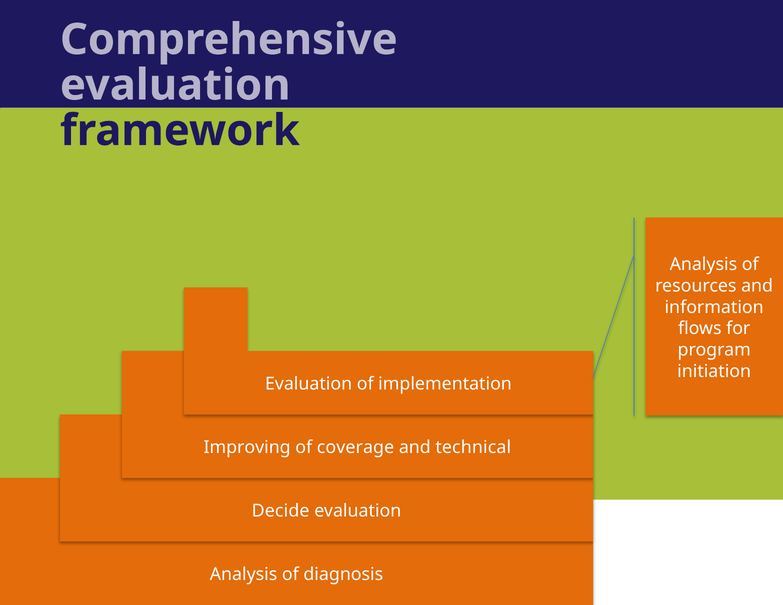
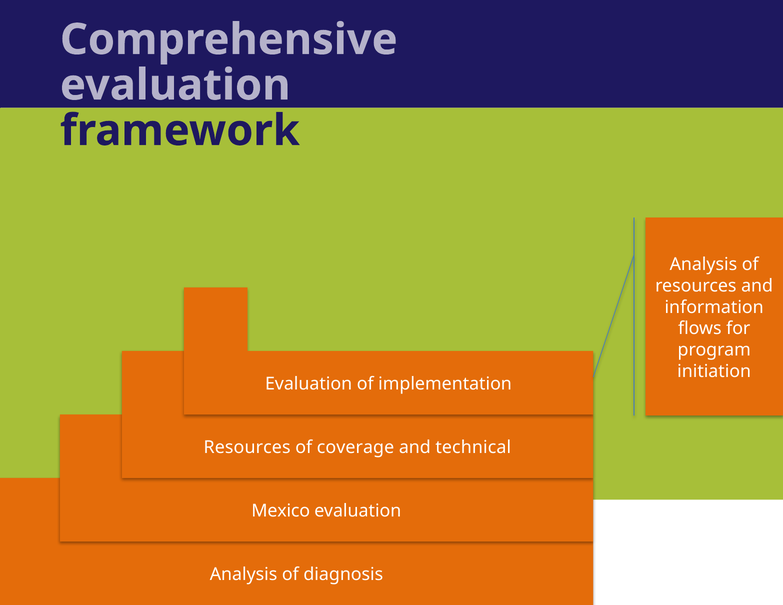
Improving: Improving -> Resources (247, 447)
Decide: Decide -> Mexico (281, 511)
